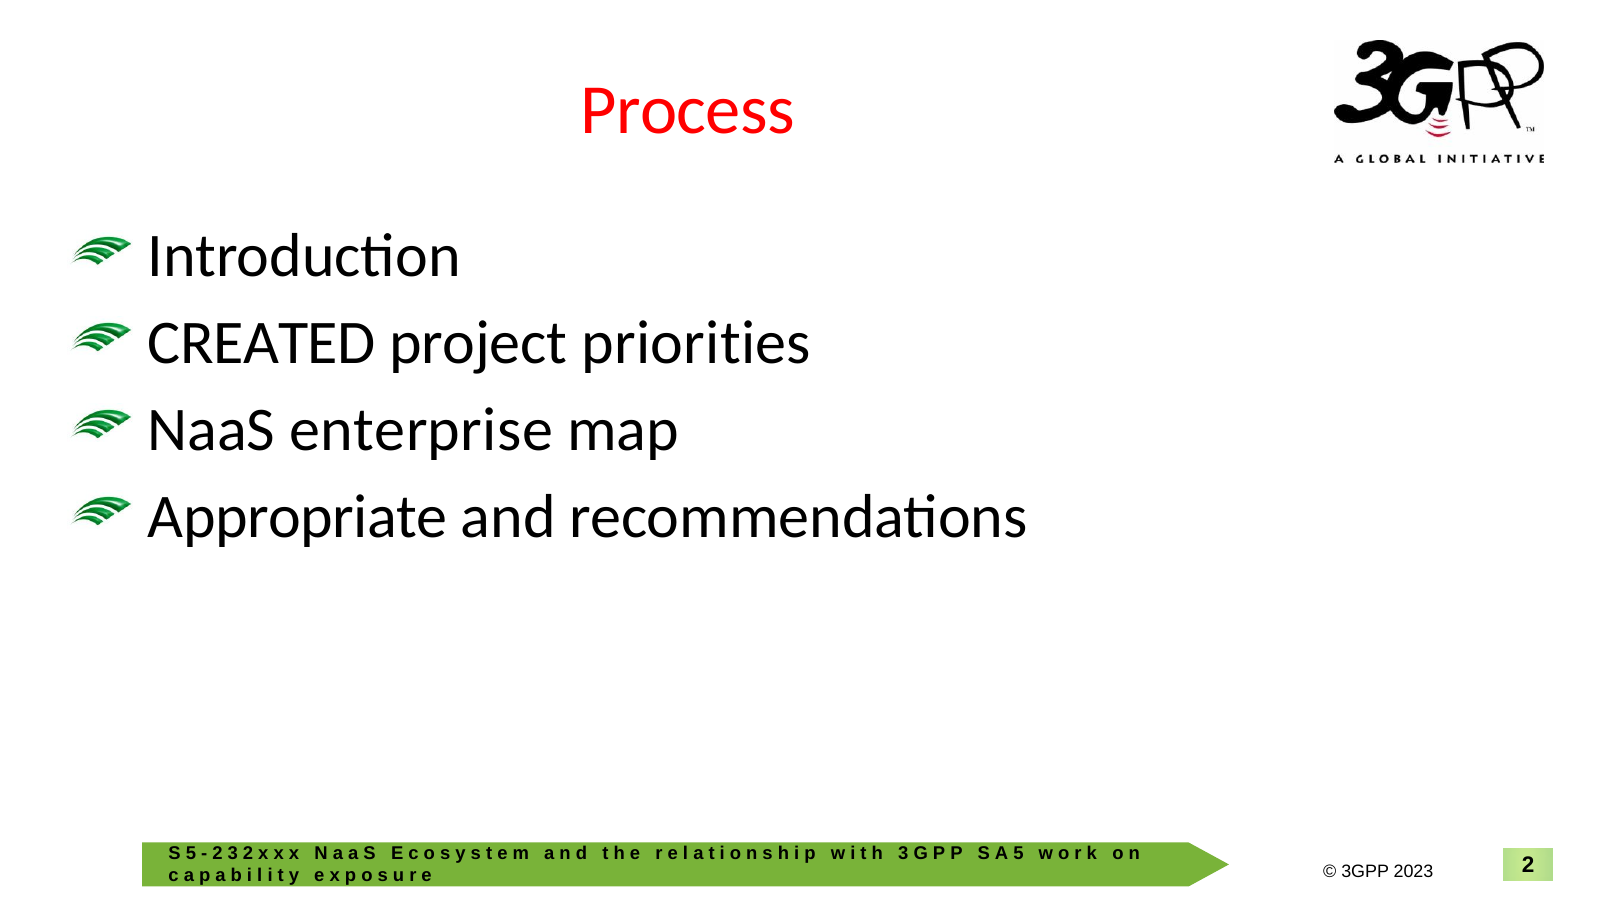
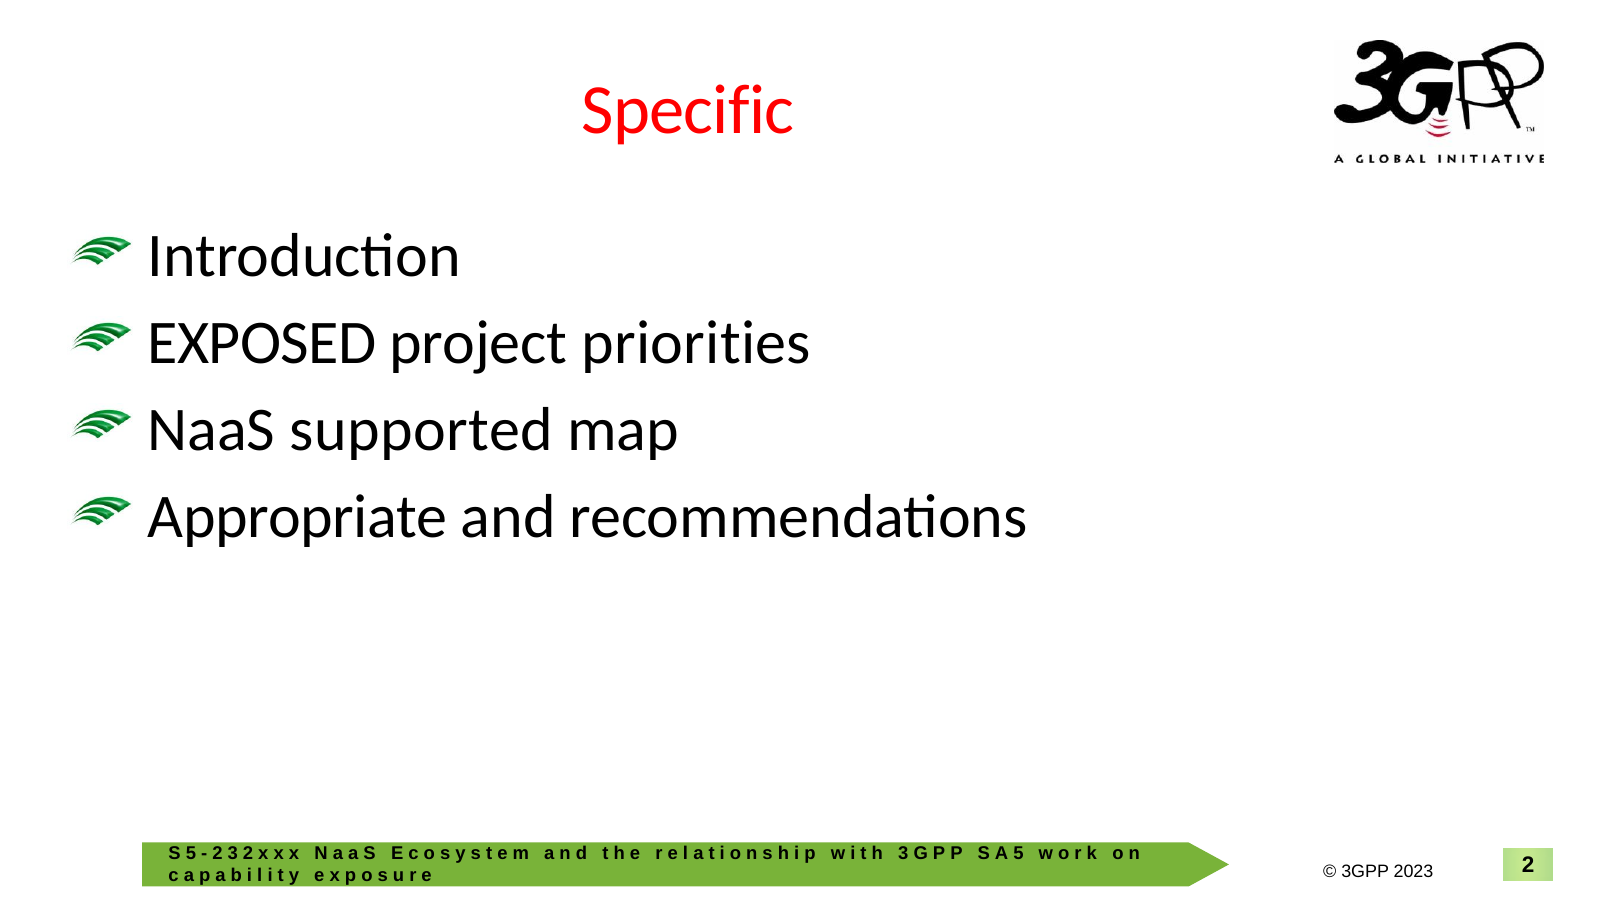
Process: Process -> Specific (688, 111)
CREATED: CREATED -> EXPOSED (262, 343)
enterprise: enterprise -> supported (421, 430)
